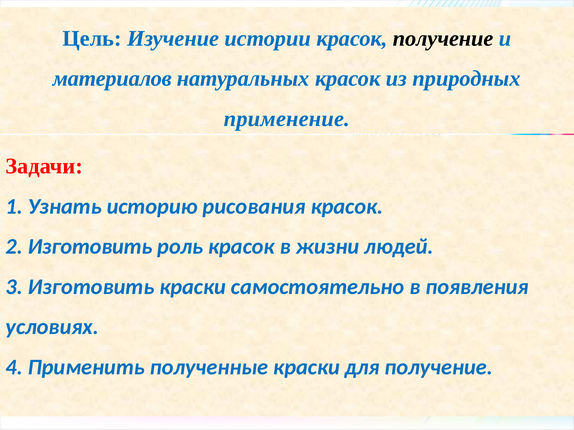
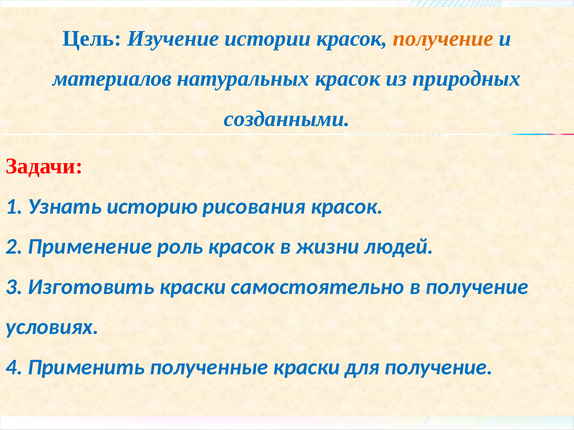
получение colour: black -> orange (443, 39)
применение: применение -> созданными (287, 119)
2 Изготовить: Изготовить -> Применение (90, 247)
в появления: появления -> получение (477, 287)
